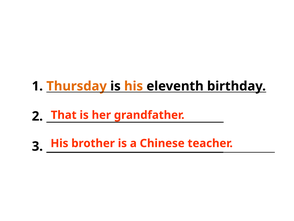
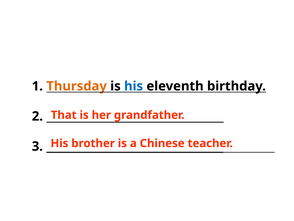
his colour: orange -> blue (134, 86)
